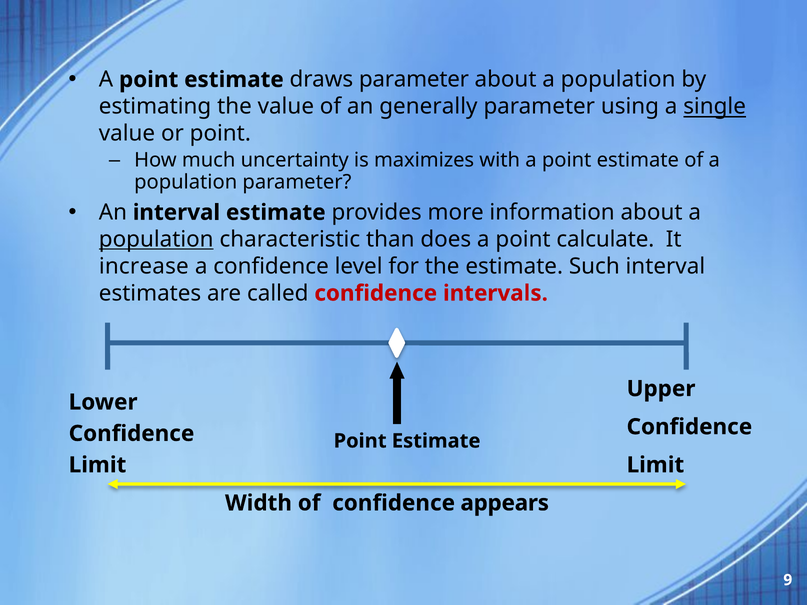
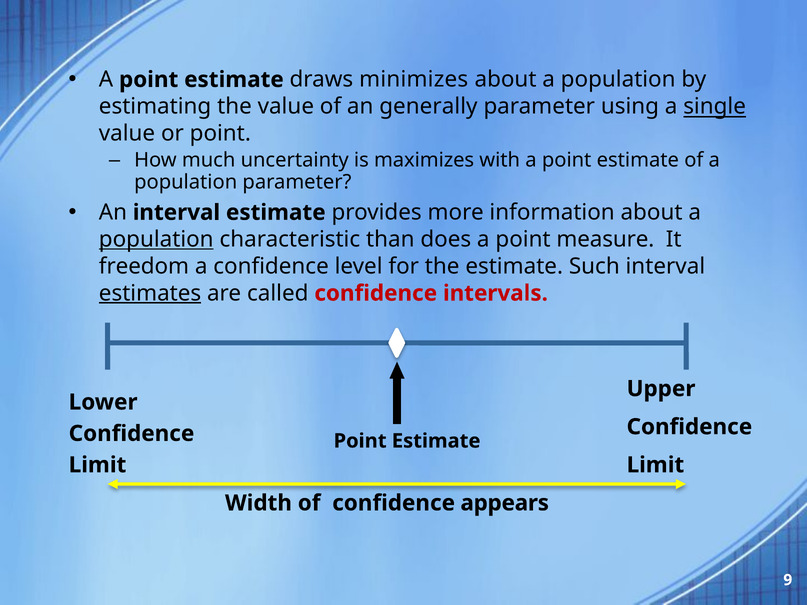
draws parameter: parameter -> minimizes (414, 80)
calculate: calculate -> measure (605, 239)
increase: increase -> freedom (144, 266)
estimates underline: none -> present (150, 293)
